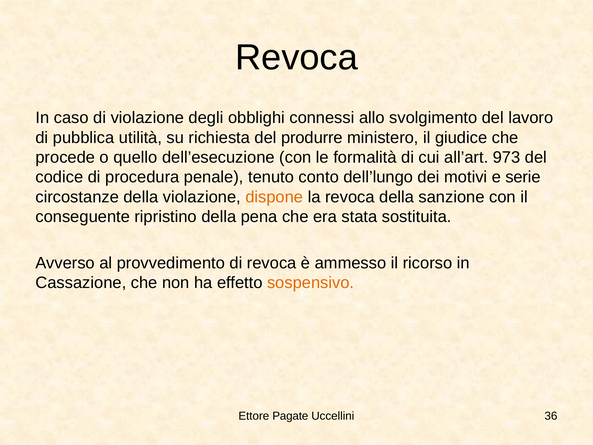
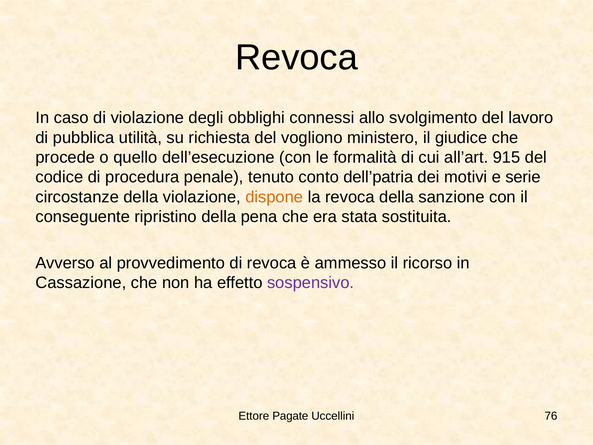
produrre: produrre -> vogliono (312, 138)
973: 973 -> 915 (507, 157)
dell’lungo: dell’lungo -> dell’patria (378, 177)
sospensivo colour: orange -> purple (311, 283)
36: 36 -> 76 (551, 416)
